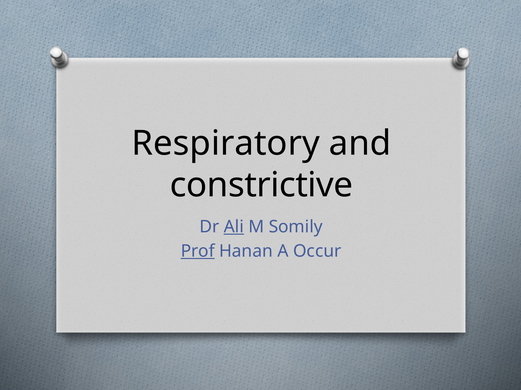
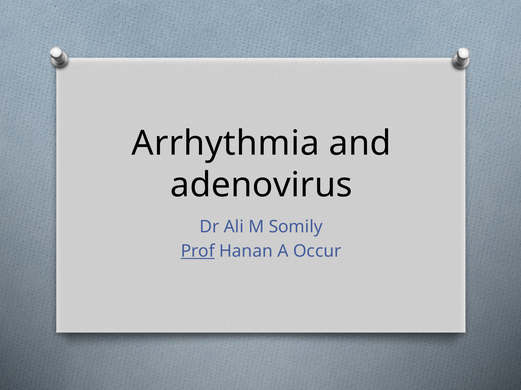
Respiratory: Respiratory -> Arrhythmia (226, 144)
constrictive: constrictive -> adenovirus (261, 185)
Ali underline: present -> none (234, 227)
